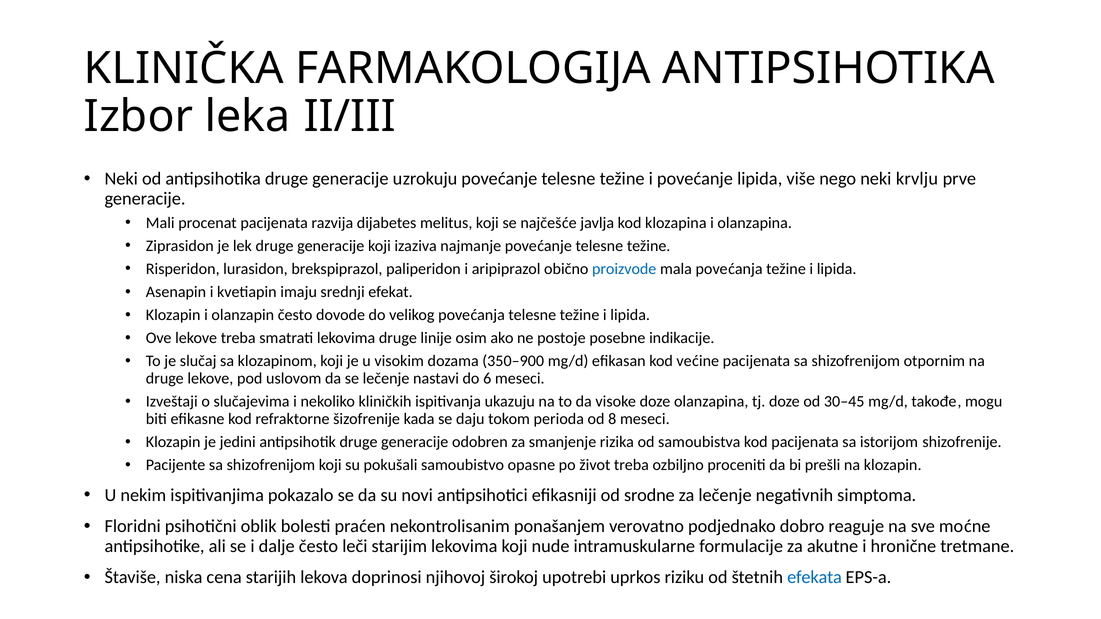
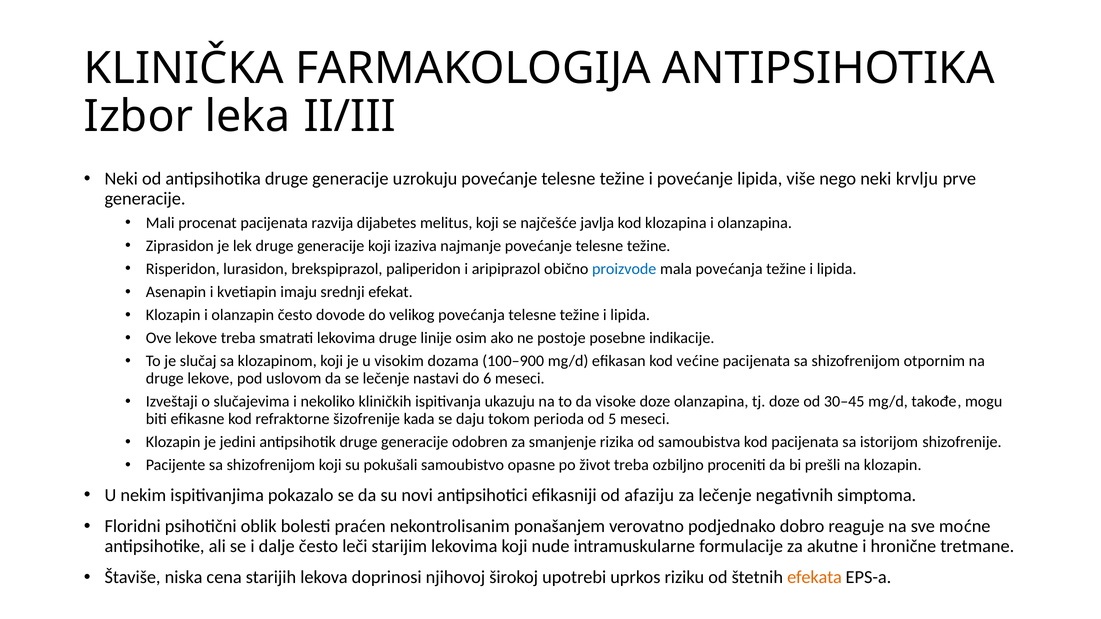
350–900: 350–900 -> 100–900 (513, 361)
8: 8 -> 5 (612, 419)
srodne: srodne -> afaziju (649, 495)
efekata colour: blue -> orange (815, 578)
